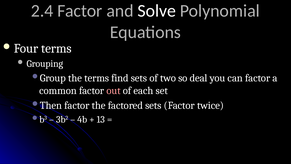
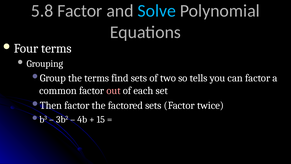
2.4: 2.4 -> 5.8 (42, 11)
Solve colour: white -> light blue (157, 11)
deal: deal -> tells (199, 78)
13: 13 -> 15 (101, 119)
